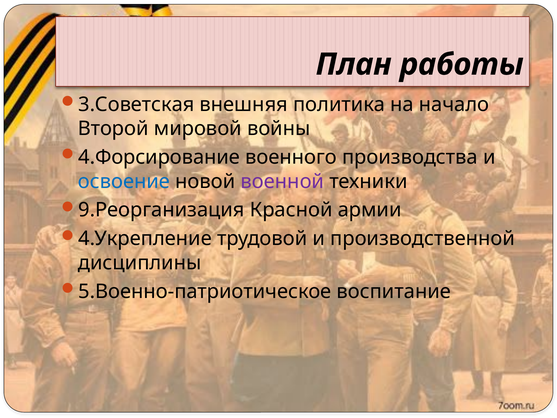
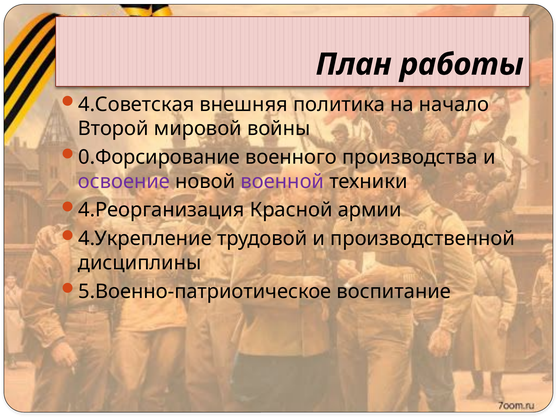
3.Советская: 3.Советская -> 4.Советская (136, 104)
4.Форсирование: 4.Форсирование -> 0.Форсирование (159, 157)
освоение colour: blue -> purple (124, 181)
9.Реорганизация: 9.Реорганизация -> 4.Реорганизация (161, 210)
